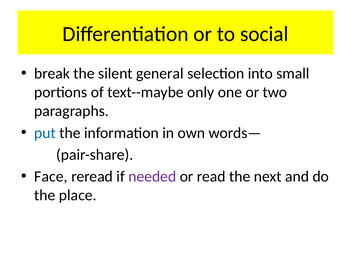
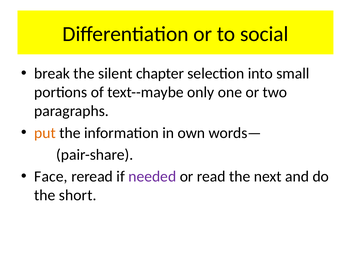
general: general -> chapter (160, 74)
put colour: blue -> orange (45, 133)
place: place -> short (78, 195)
